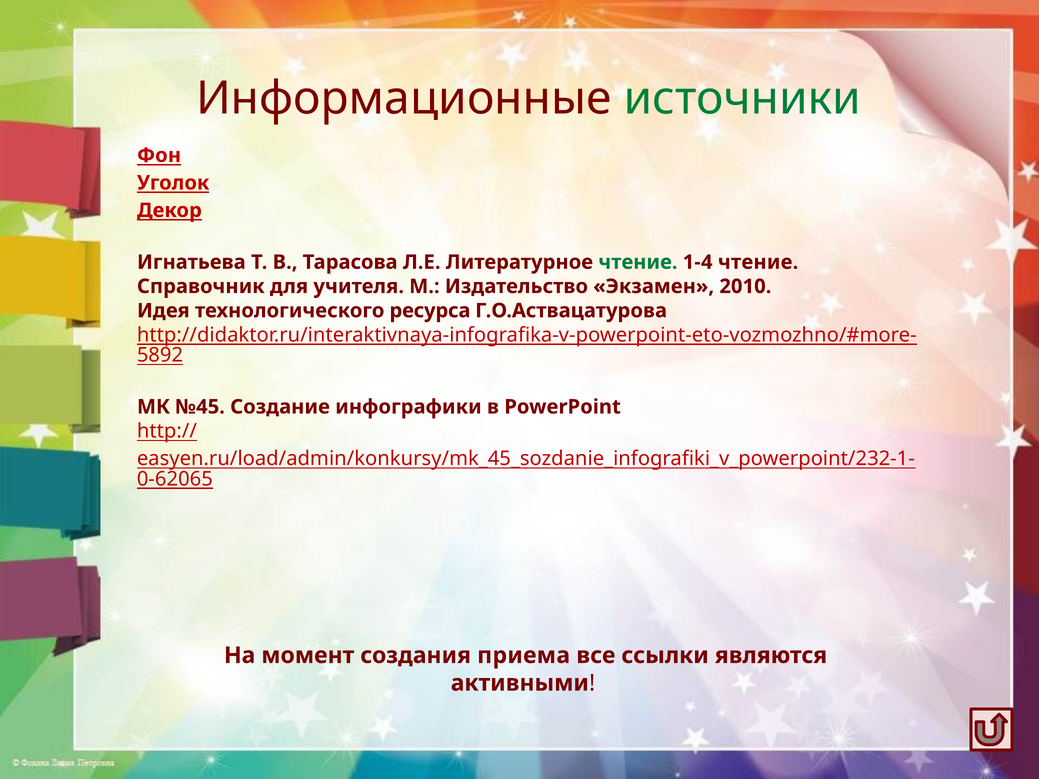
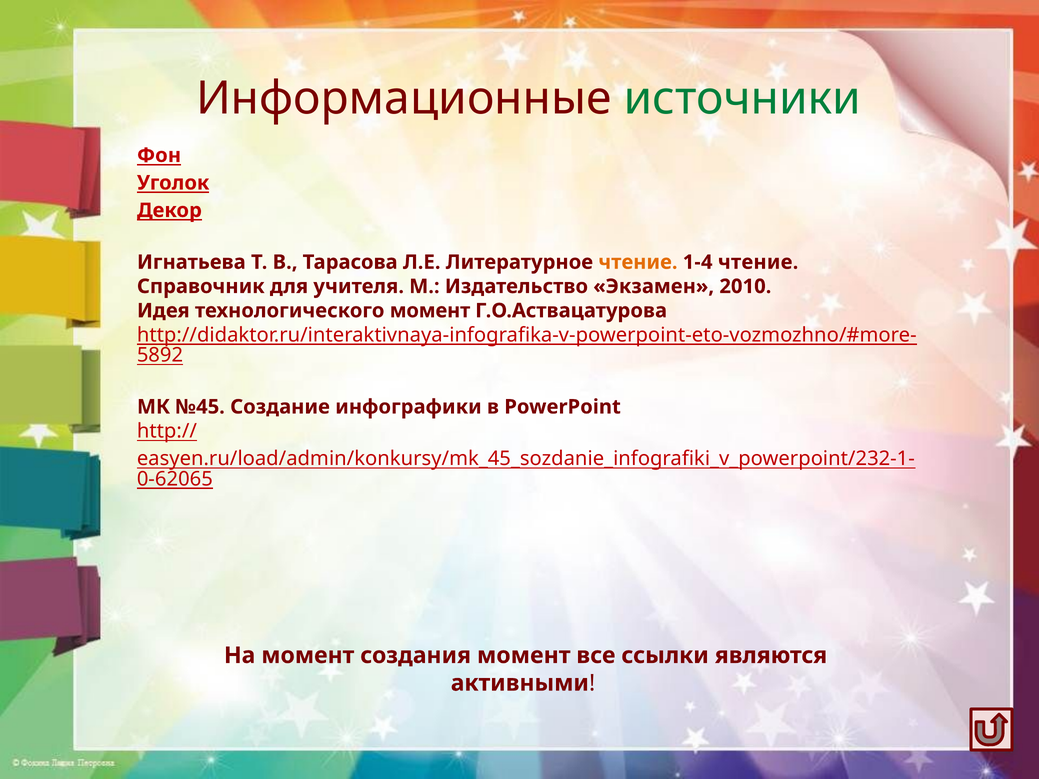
чтение colour: green -> orange (638, 262)
технологического ресурса: ресурса -> момент (430, 311)
создания приема: приема -> момент (524, 656)
